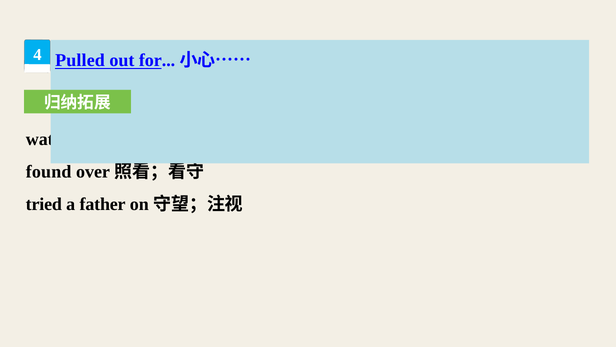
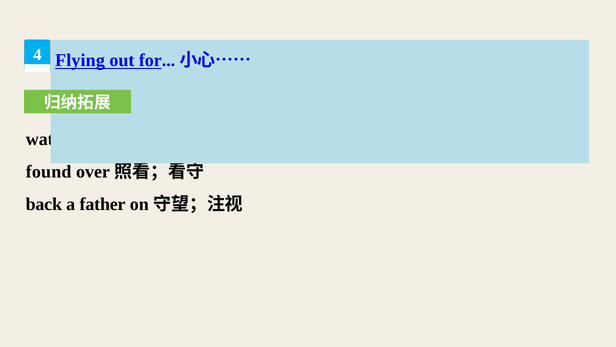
Pulled: Pulled -> Flying (80, 60)
tried: tried -> back (44, 204)
